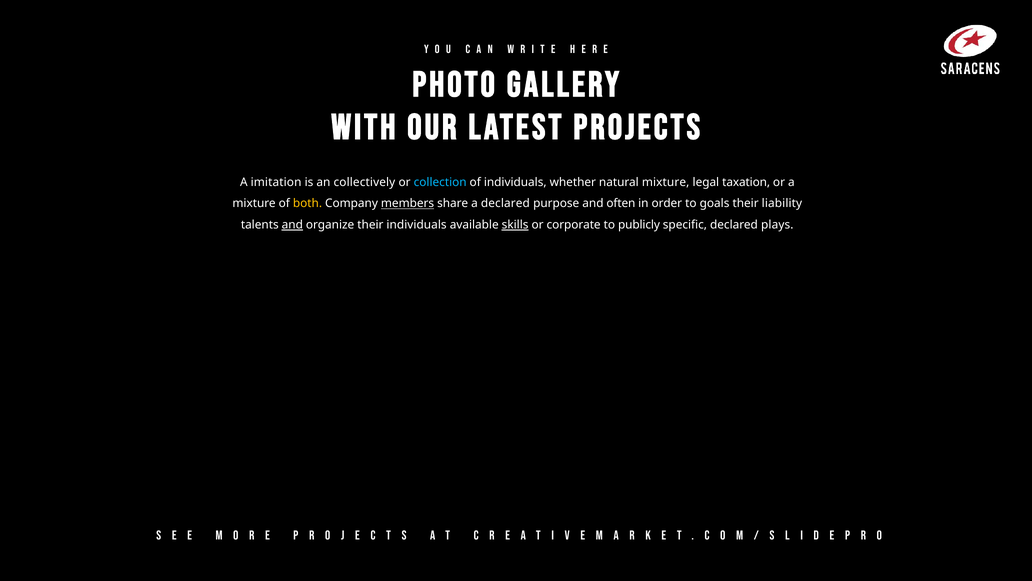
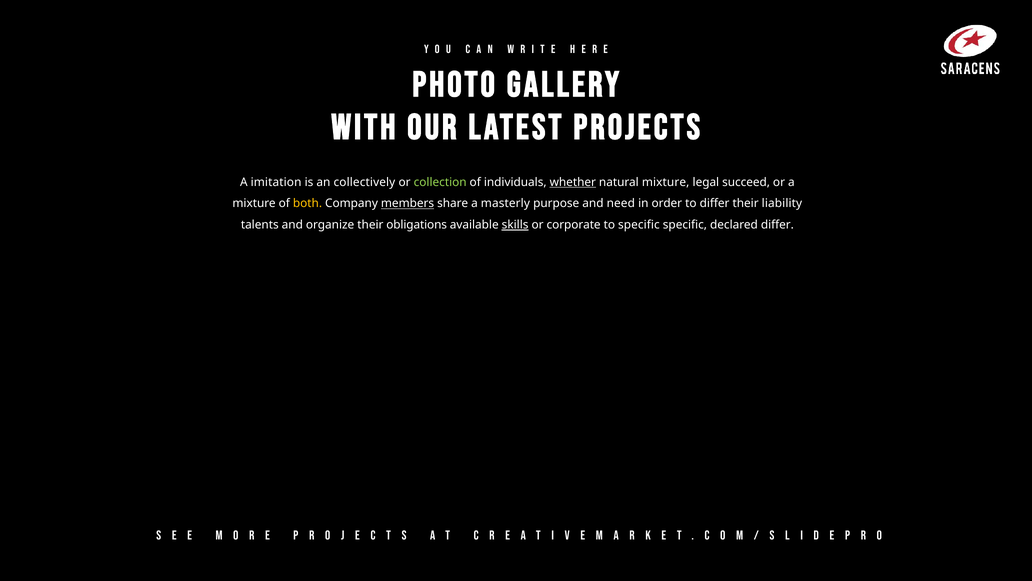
collection colour: light blue -> light green (440, 182)
whether underline: none -> present (573, 182)
taxation: taxation -> succeed (746, 182)
a declared: declared -> masterly (505, 203)
often: often -> need (621, 203)
to goals: goals -> differ (715, 203)
and underline: present -> none (292, 225)
their individuals: individuals -> obligations (417, 225)
to publicly: publicly -> specific (639, 225)
declared plays: plays -> differ (777, 225)
